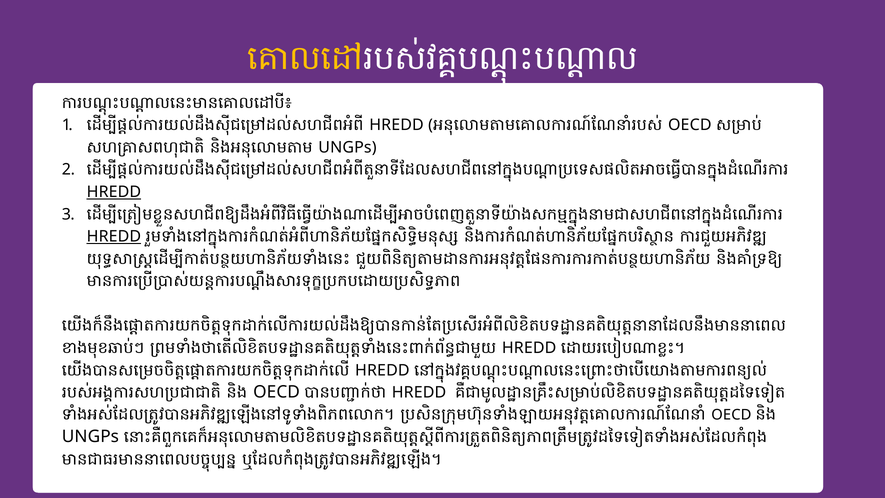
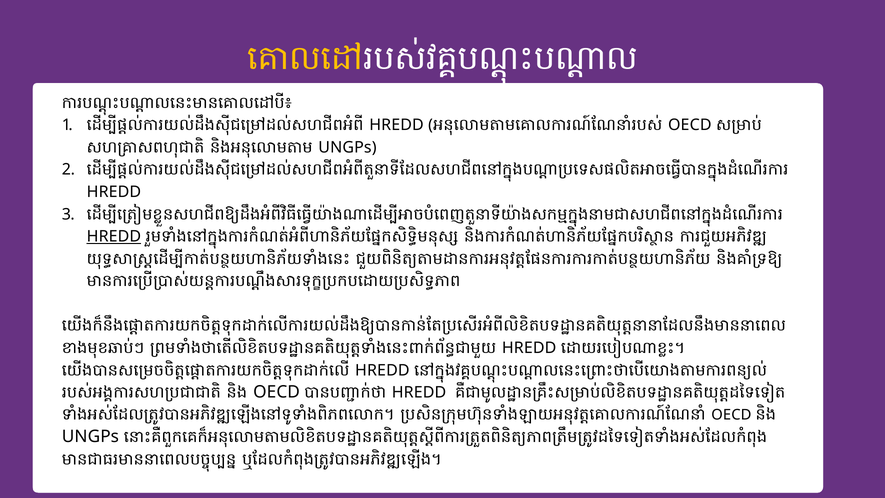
HREDD underline: present -> none (114, 192)
